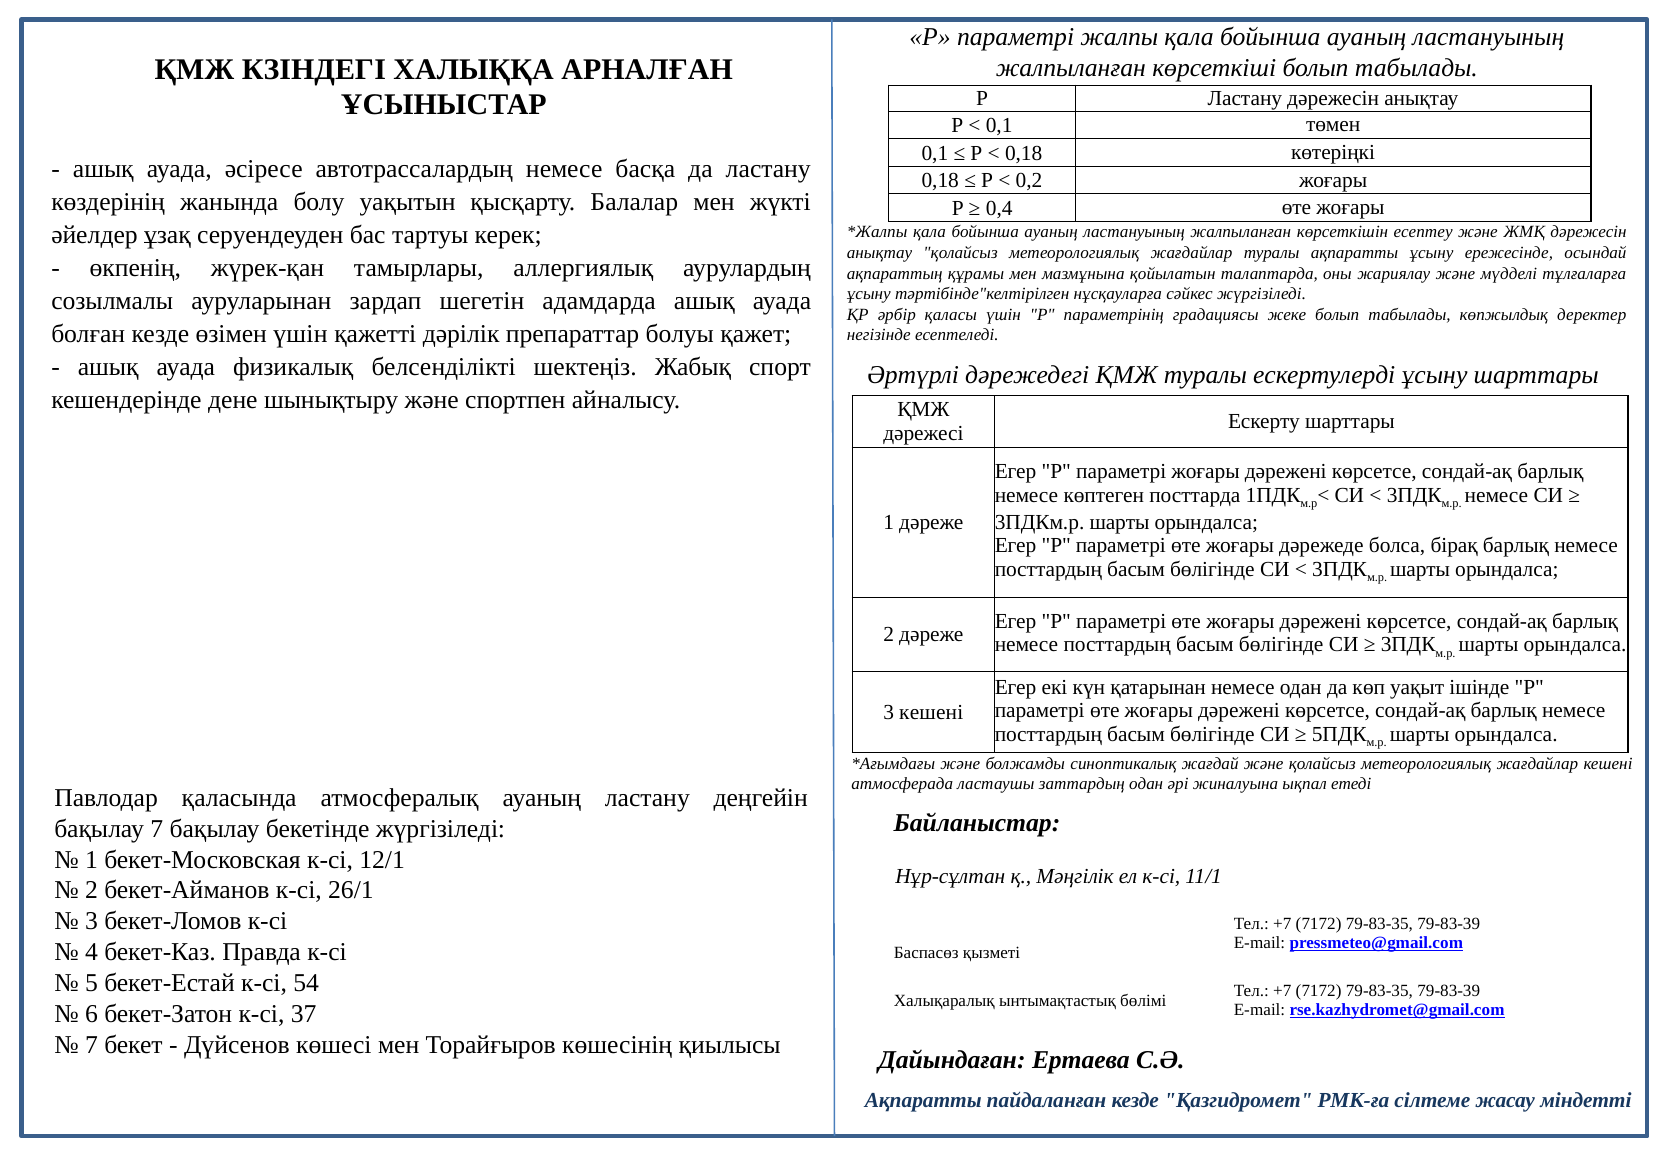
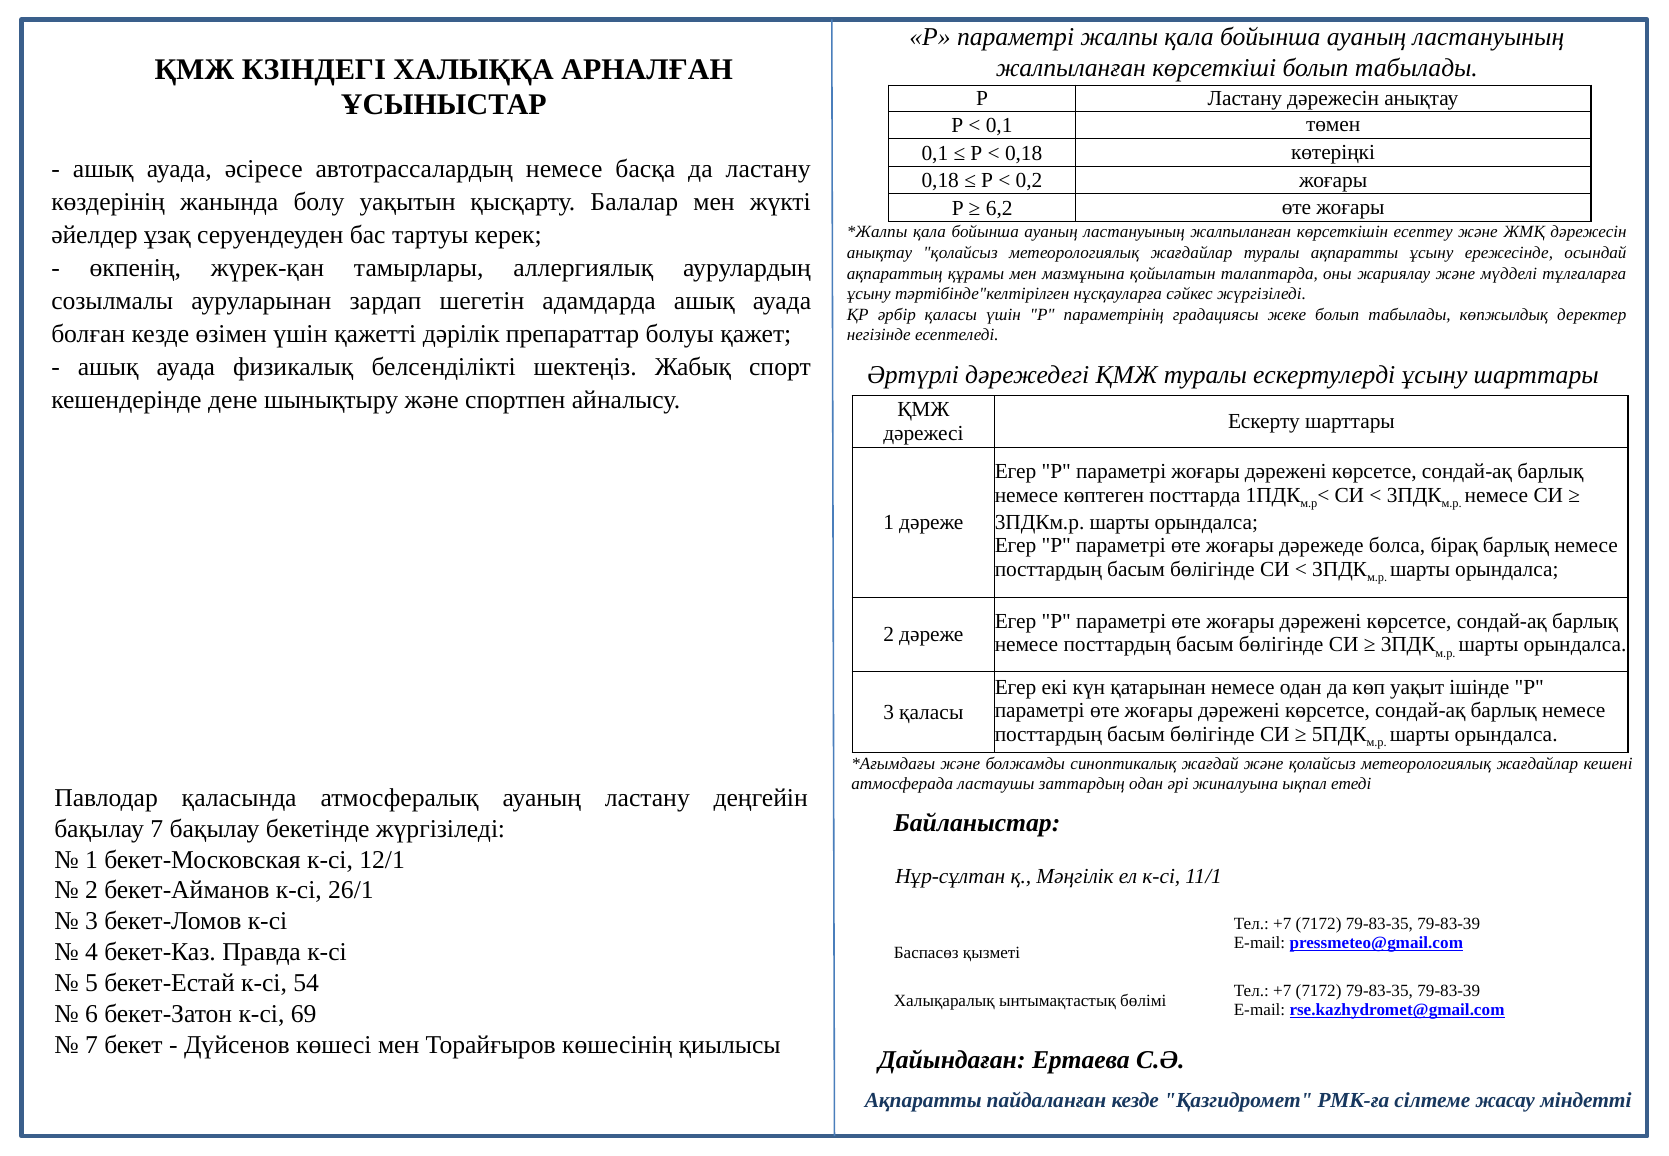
0,4: 0,4 -> 6,2 (999, 208)
3 кешені: кешені -> қаласы (931, 712)
37: 37 -> 69 (304, 1013)
